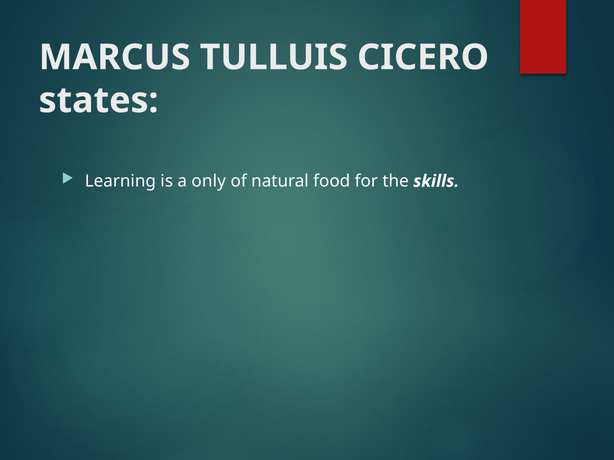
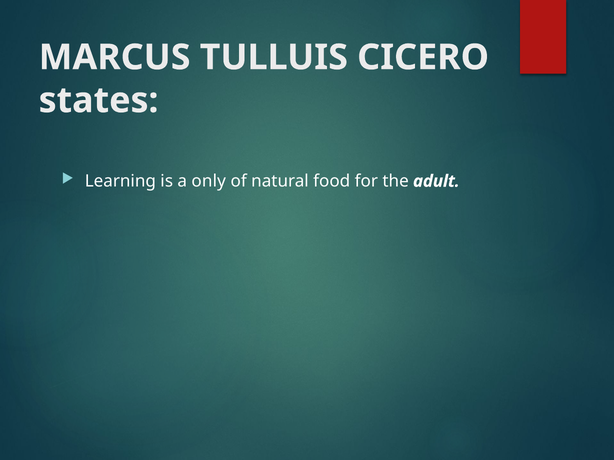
skills: skills -> adult (436, 181)
